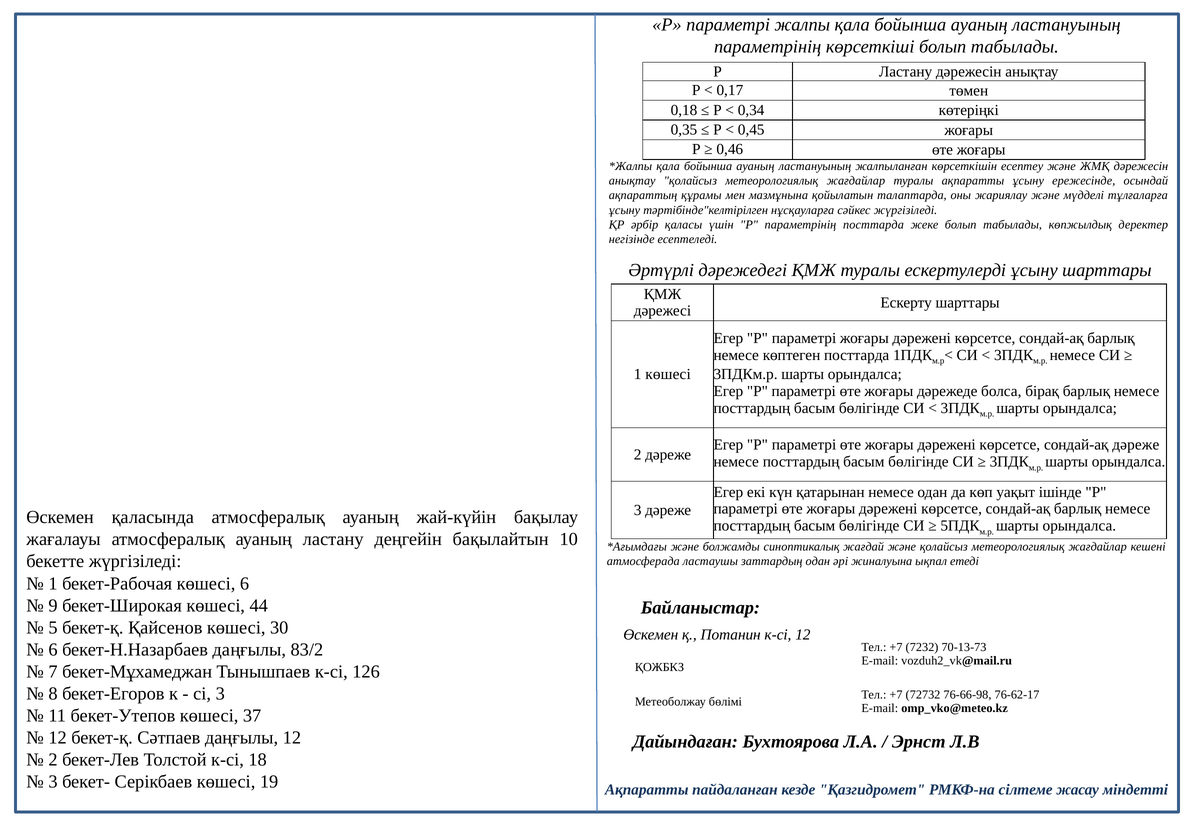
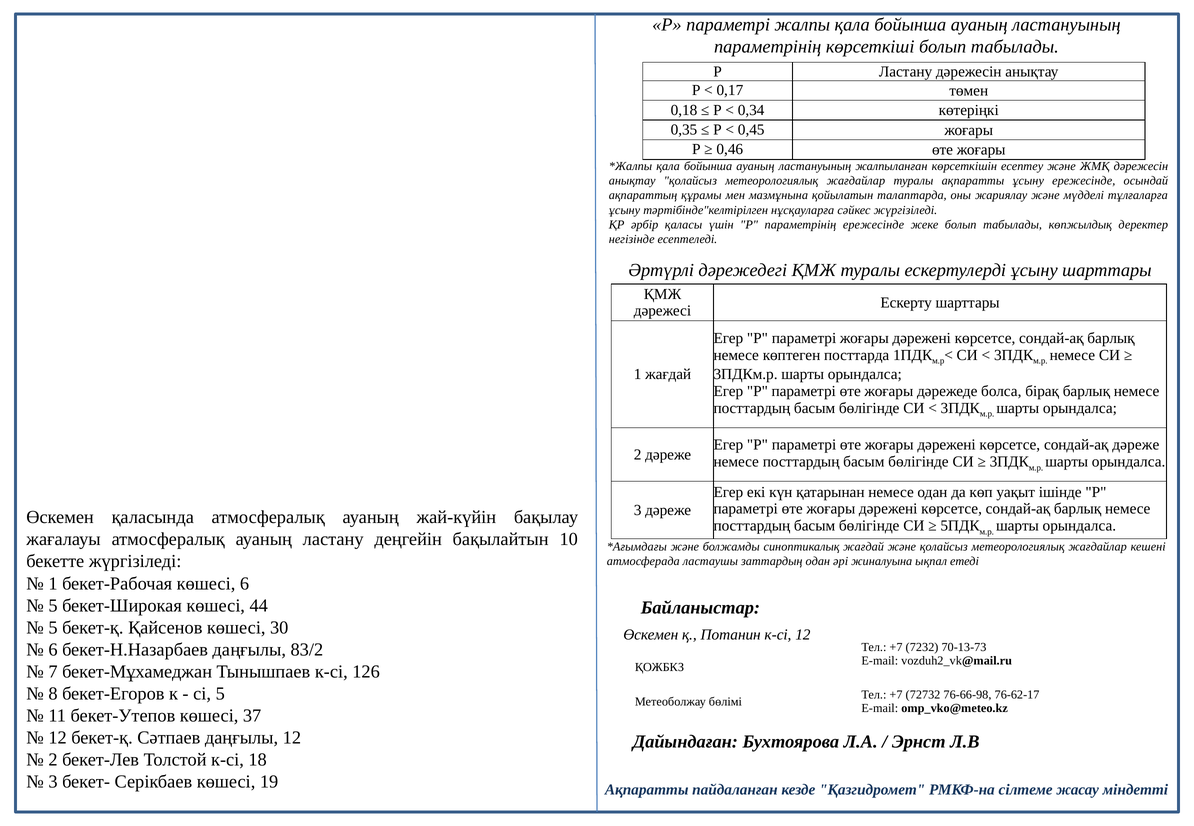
параметрінің посттарда: посттарда -> ережесінде (873, 225)
1 көшесі: көшесі -> жағдай (668, 375)
9: 9 -> 5 (53, 606)
сі 3: 3 -> 5 (220, 694)
